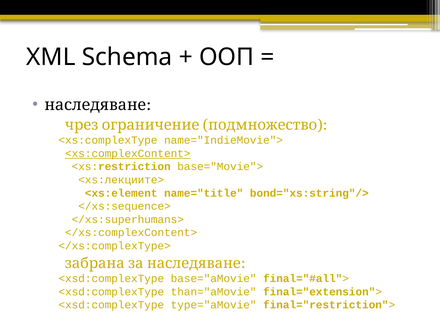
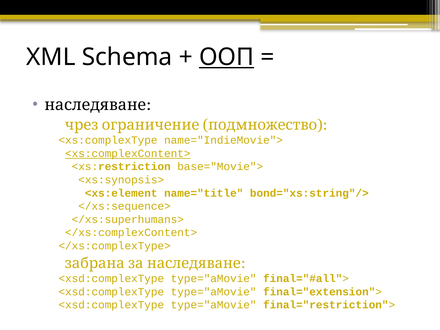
ООП underline: none -> present (227, 57)
<xs:лекциите>: <xs:лекциите> -> <xs:synopsis> (121, 180)
base="aMovie: base="aMovie -> type="aMovie (214, 279)
than="aMovie: than="aMovie -> type="aMovie (214, 292)
